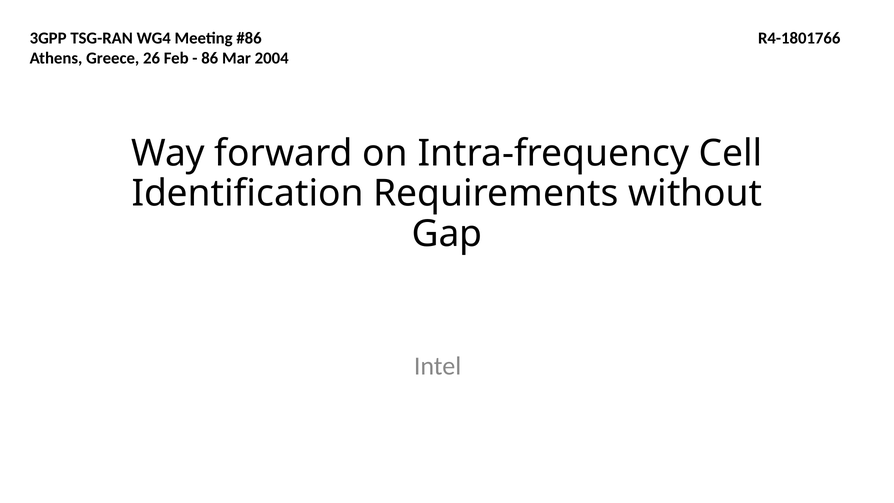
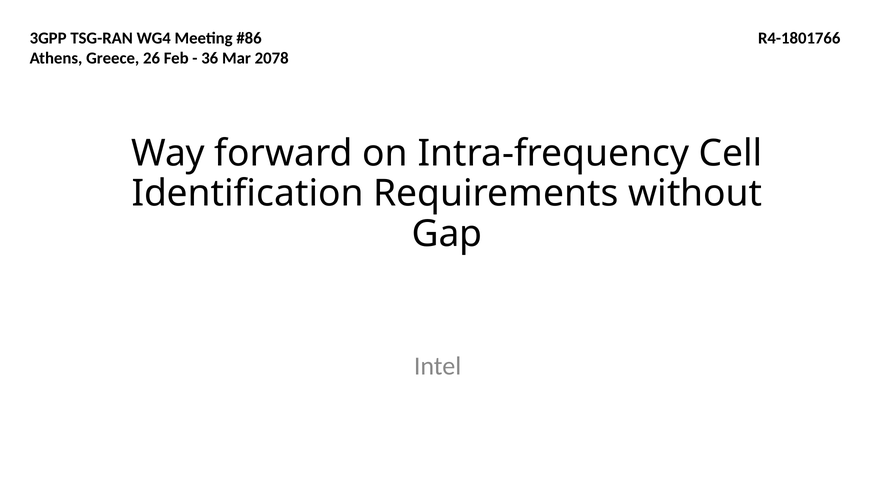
86: 86 -> 36 (210, 58)
2004: 2004 -> 2078 (272, 58)
